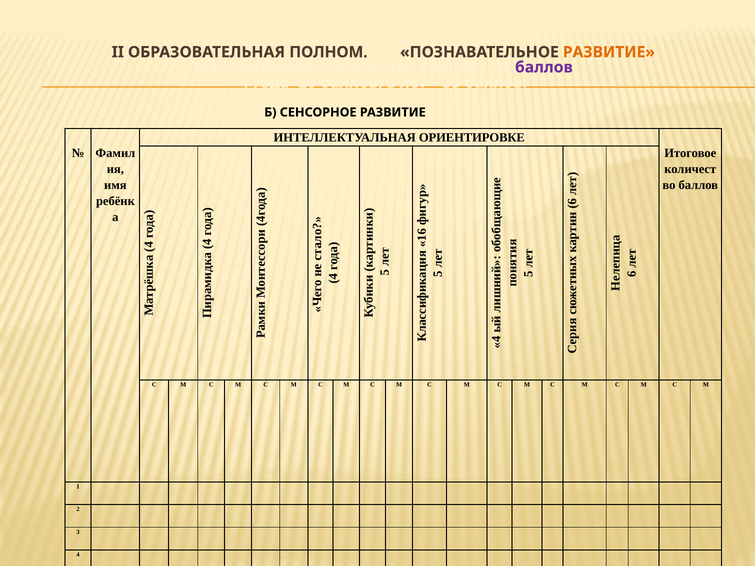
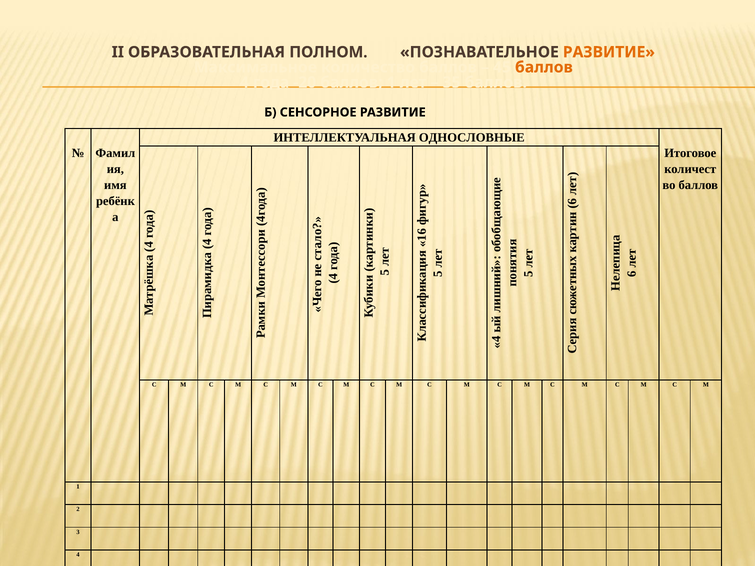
баллов colour: purple -> orange (544, 67)
баллов 3: 3 -> 1 (391, 82)
ОРИЕНТИРОВКЕ: ОРИЕНТИРОВКЕ -> ОДНОСЛОВНЫЕ (472, 138)
